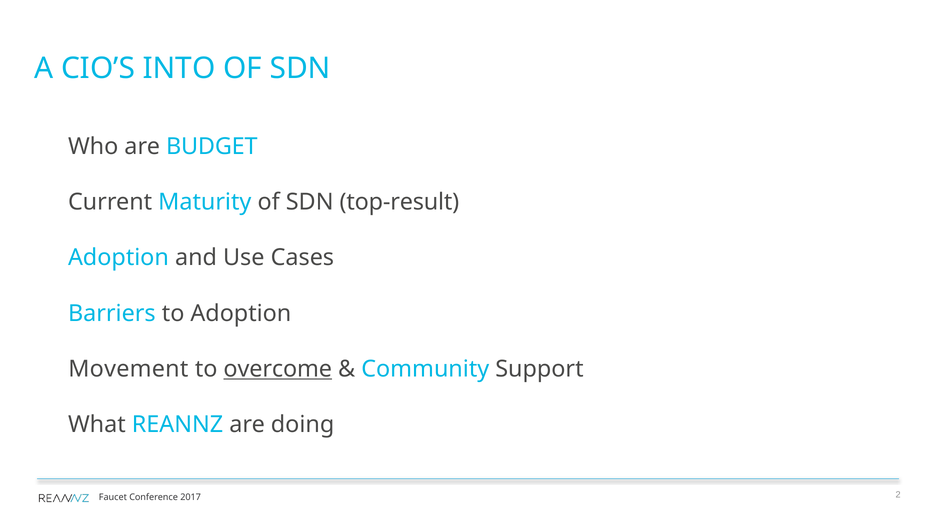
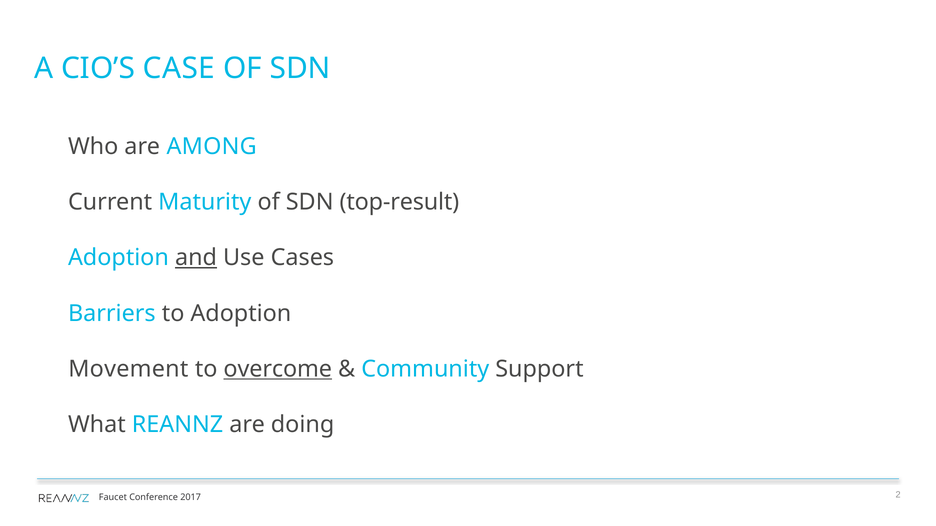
INTO: INTO -> CASE (179, 68)
BUDGET: BUDGET -> AMONG (212, 147)
and underline: none -> present (196, 258)
